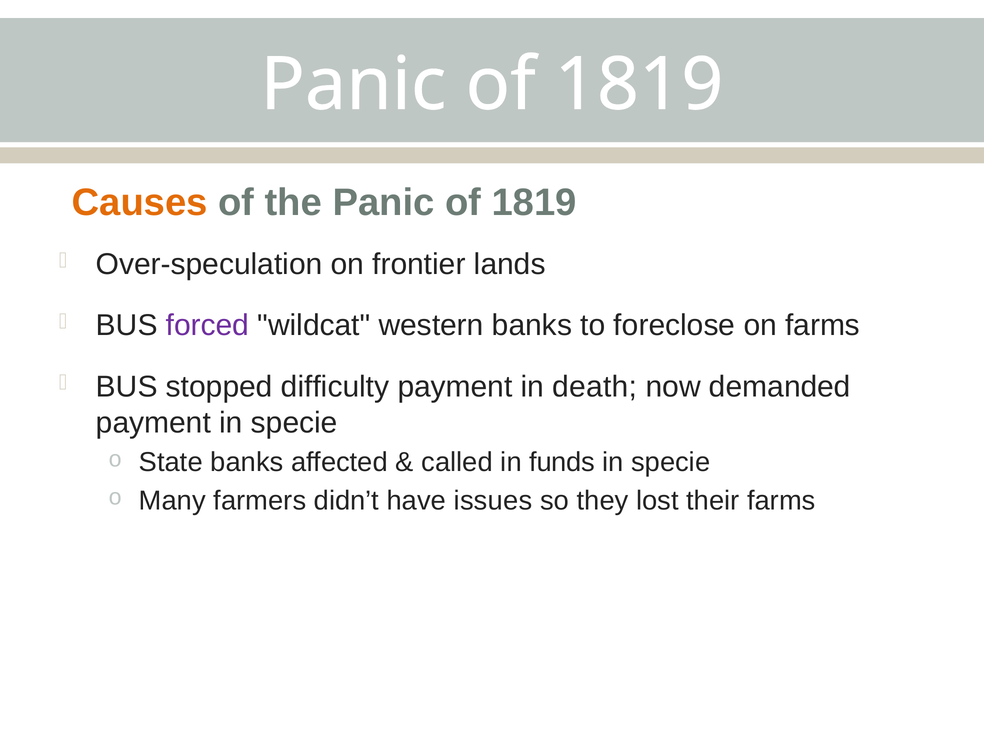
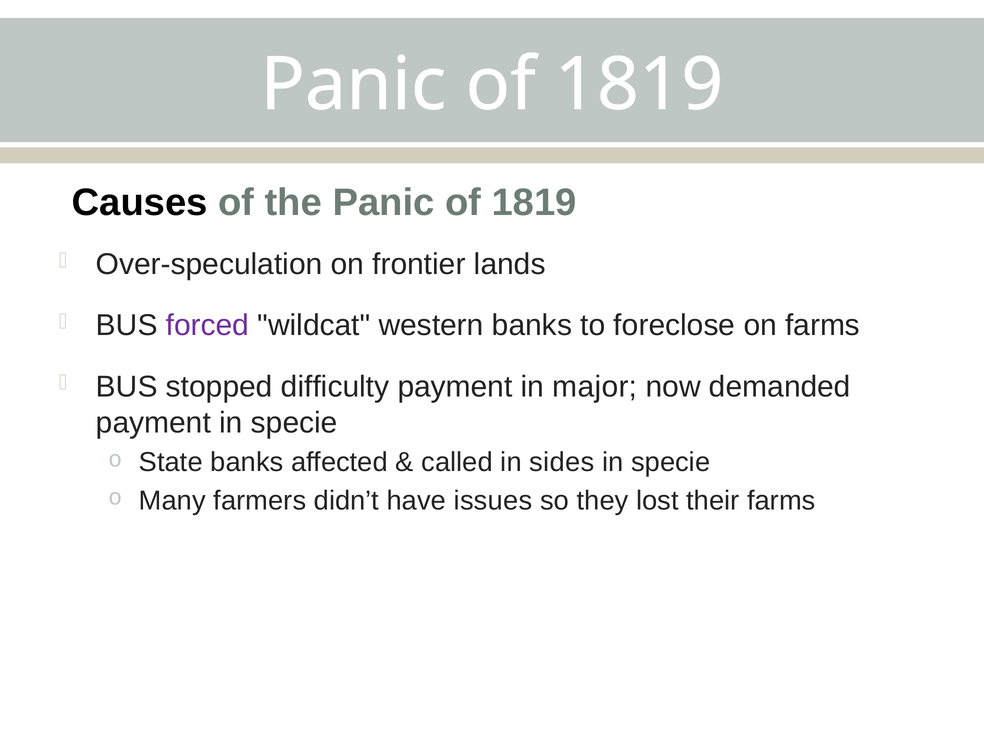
Causes colour: orange -> black (140, 203)
death: death -> major (595, 387)
funds: funds -> sides (562, 462)
